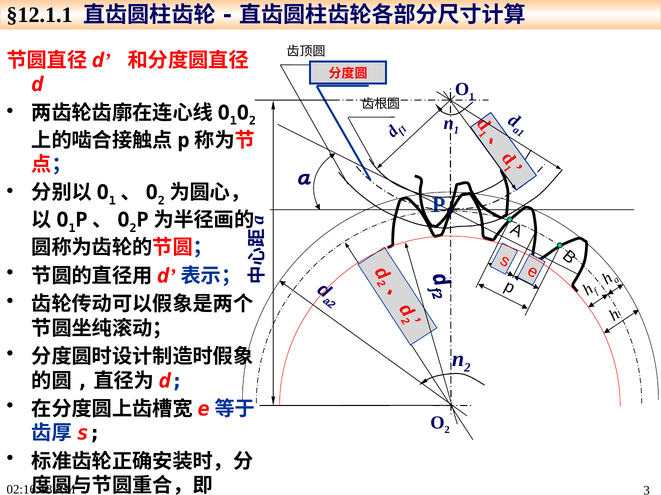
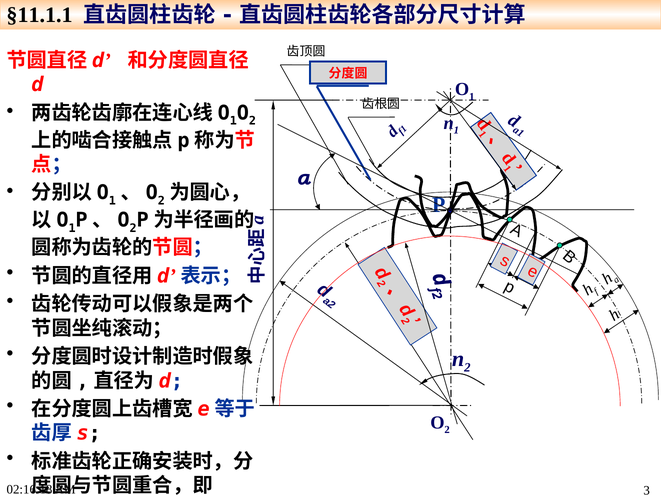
§12.1.1: §12.1.1 -> §11.1.1 (40, 15)
